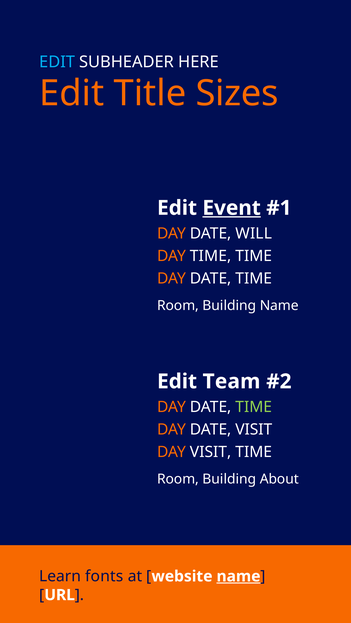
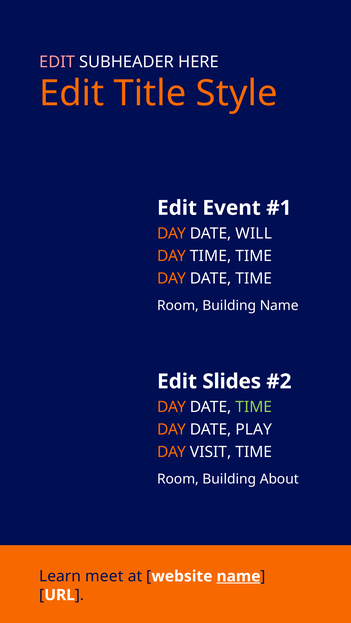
EDIT colour: light blue -> pink (57, 62)
Sizes: Sizes -> Style (237, 93)
Event underline: present -> none (232, 208)
Team: Team -> Slides (232, 382)
DATE VISIT: VISIT -> PLAY (254, 430)
fonts: fonts -> meet (104, 577)
